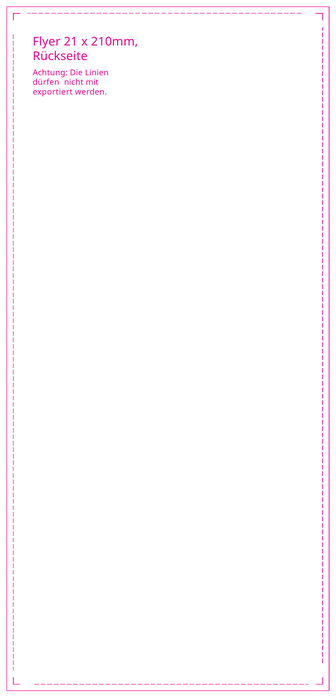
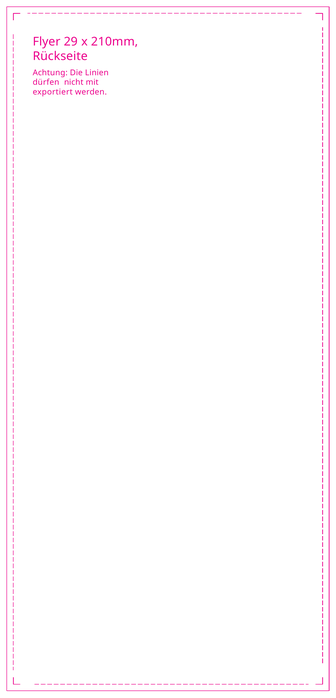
21: 21 -> 29 (71, 42)
